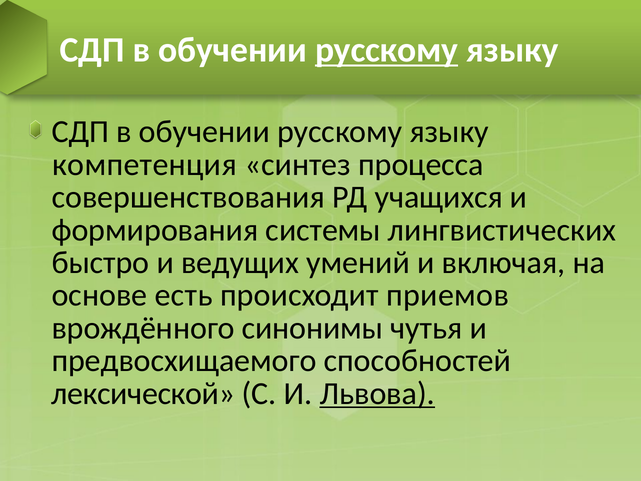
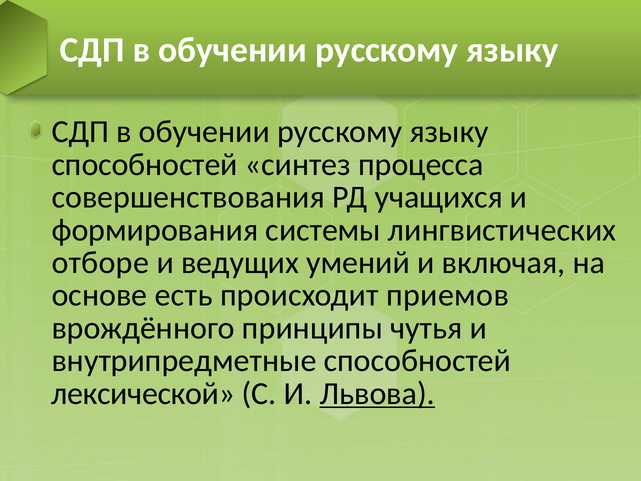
русскому underline: present -> none (387, 50)
компетенция: компетенция -> способностей (145, 165)
быстро: быстро -> отборе (100, 263)
синонимы: синонимы -> принципы (312, 328)
предвосхищаемого: предвосхищаемого -> внутрипредметные (184, 361)
